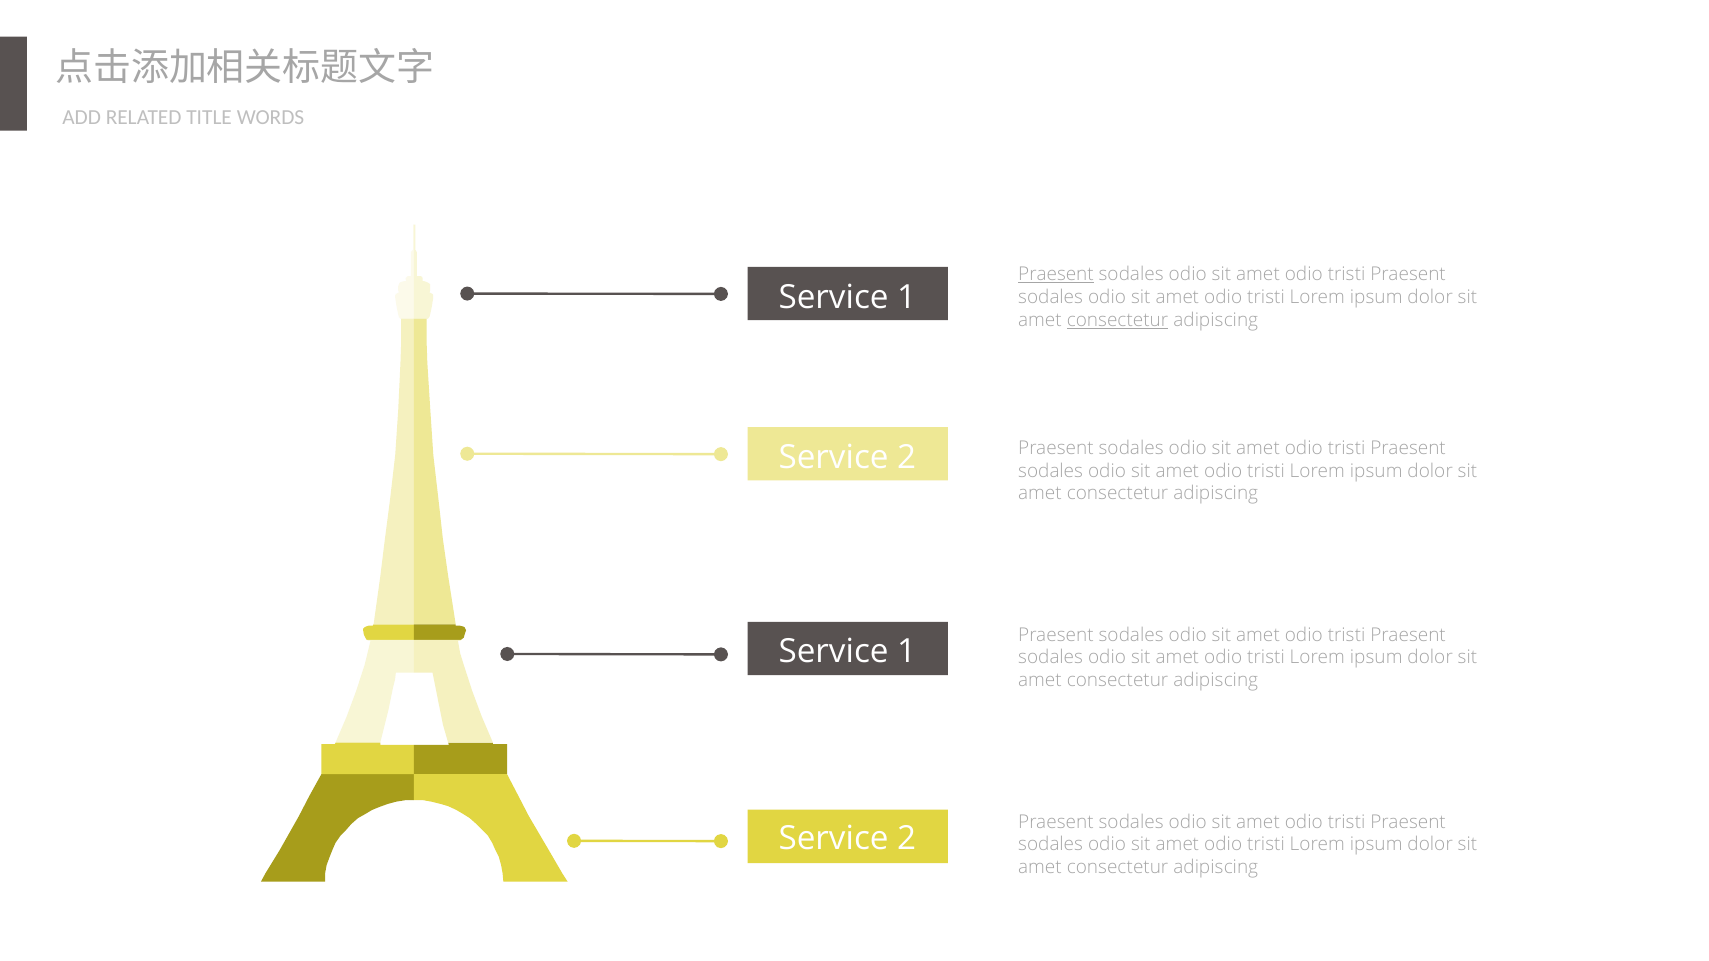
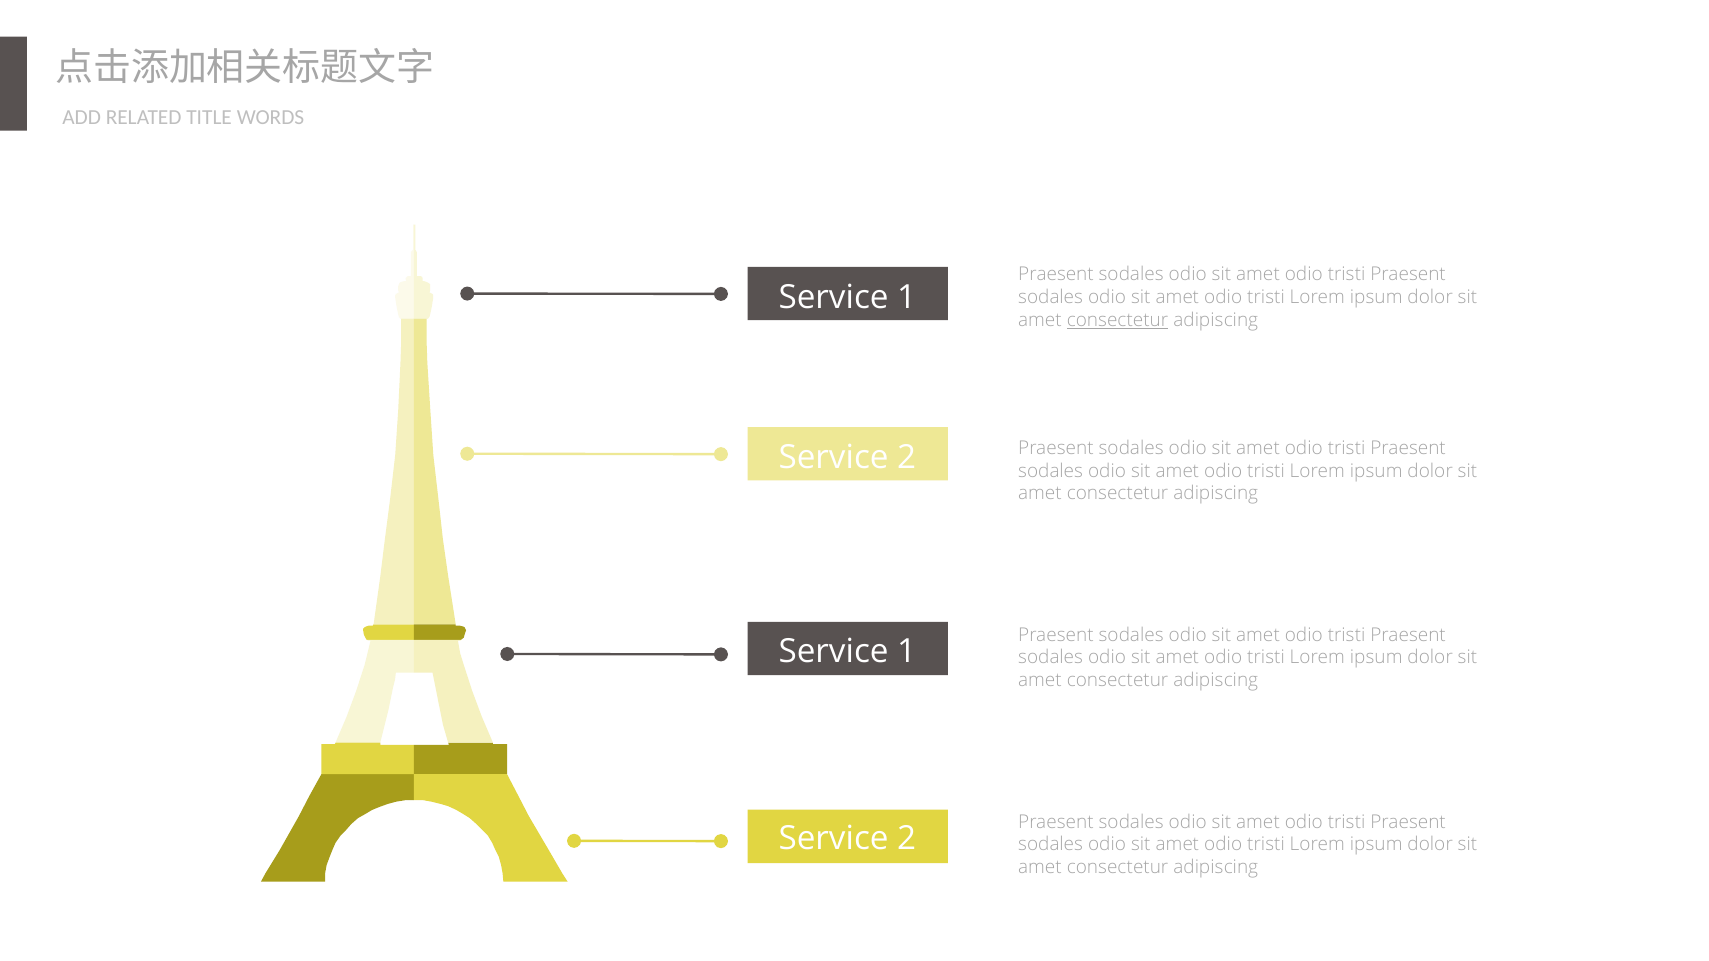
Praesent underline: present -> none (1056, 275)
